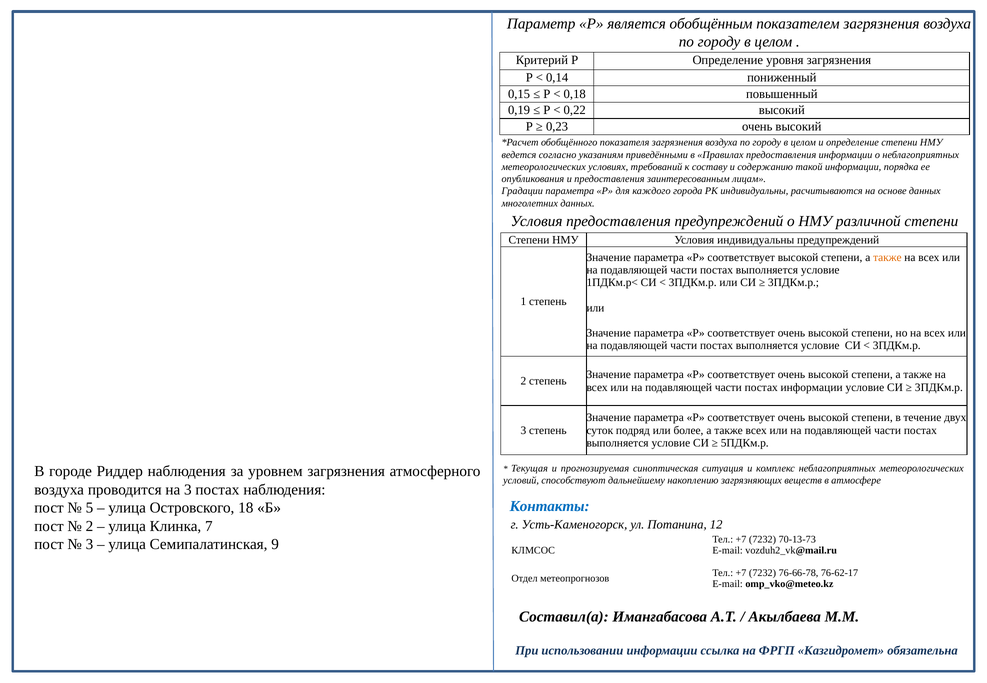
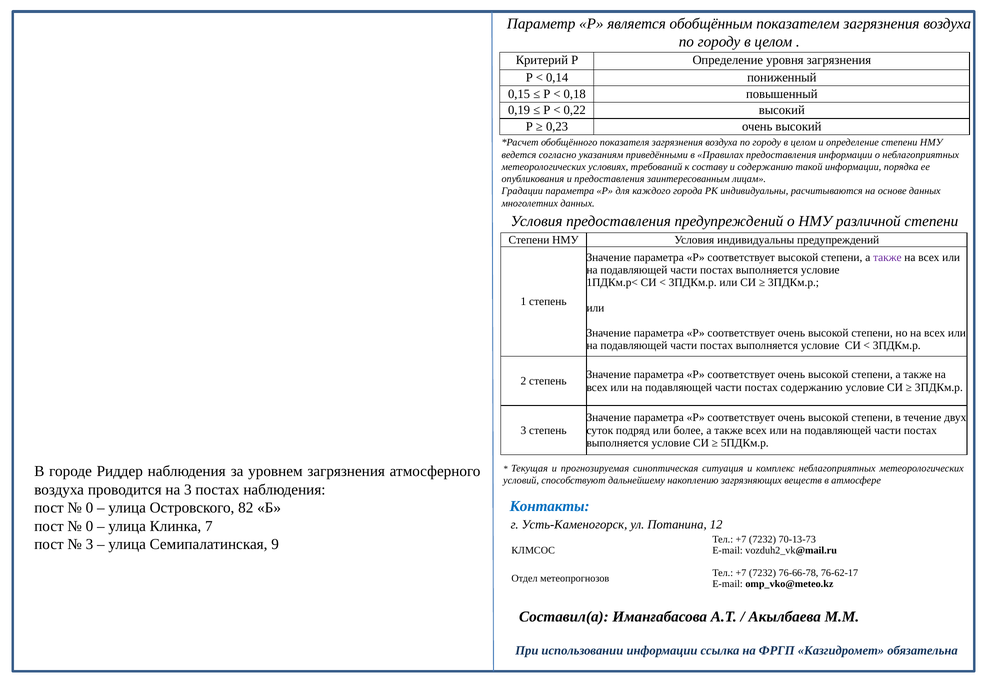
также colour: orange -> purple (887, 257)
постах информации: информации -> содержанию (812, 387)
5: 5 -> 0 (89, 508)
18: 18 -> 82 (246, 508)
2: 2 -> 0 (89, 526)
